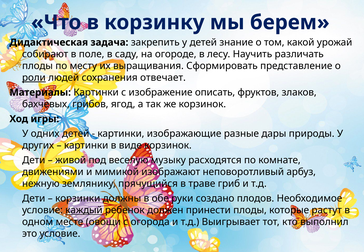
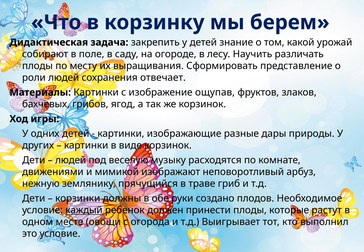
роли underline: present -> none (34, 78)
описать: описать -> ощупав (215, 92)
живой: живой -> людей (71, 160)
